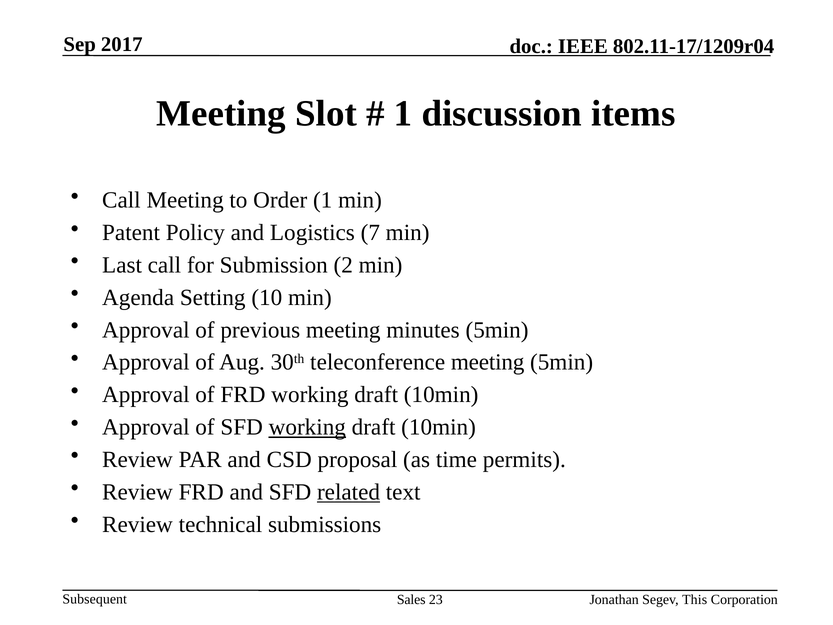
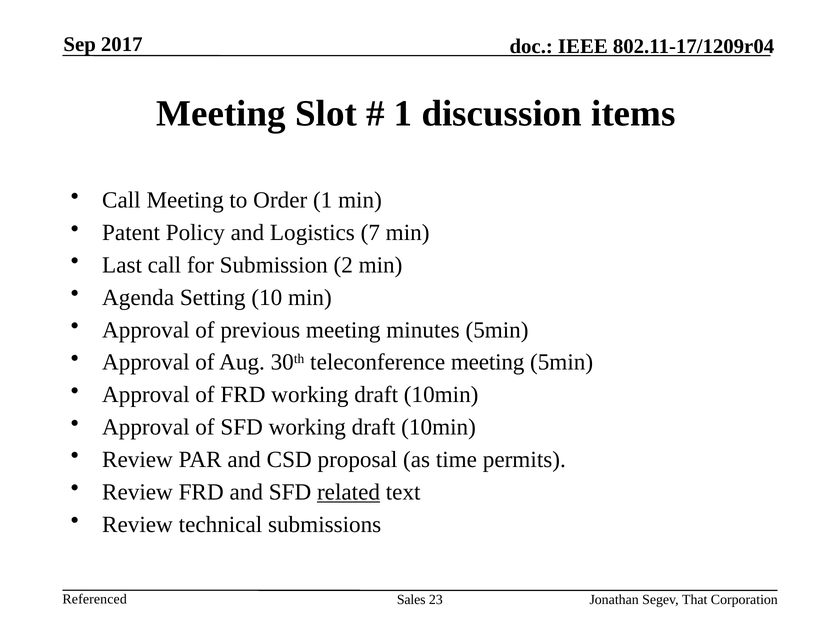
working underline: present -> none (307, 427)
Subsequent: Subsequent -> Referenced (95, 599)
This: This -> That (695, 599)
